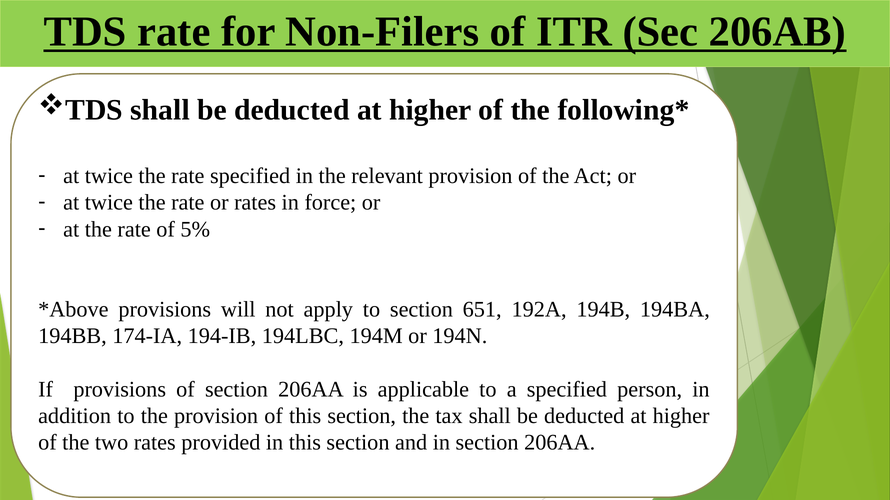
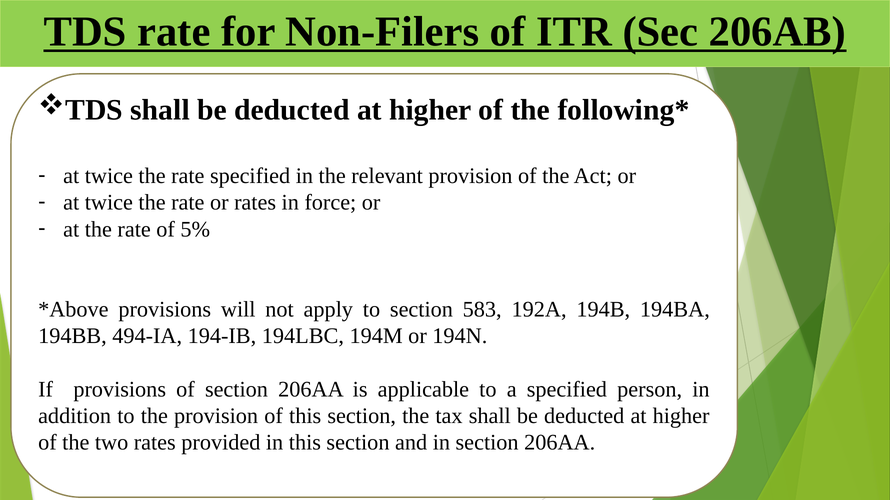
651: 651 -> 583 (482, 310)
174-IA: 174-IA -> 494-IA (147, 336)
